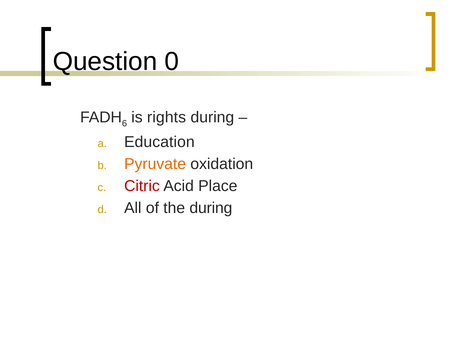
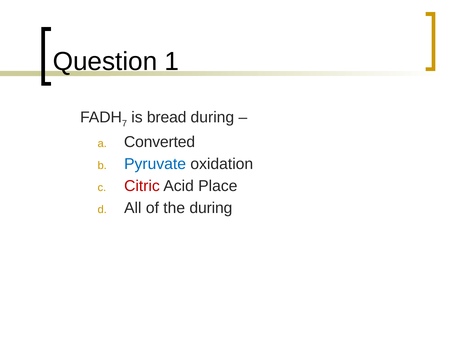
0: 0 -> 1 (172, 62)
6: 6 -> 7 (124, 124)
rights: rights -> bread (167, 118)
Education: Education -> Converted (160, 142)
Pyruvate colour: orange -> blue (155, 164)
